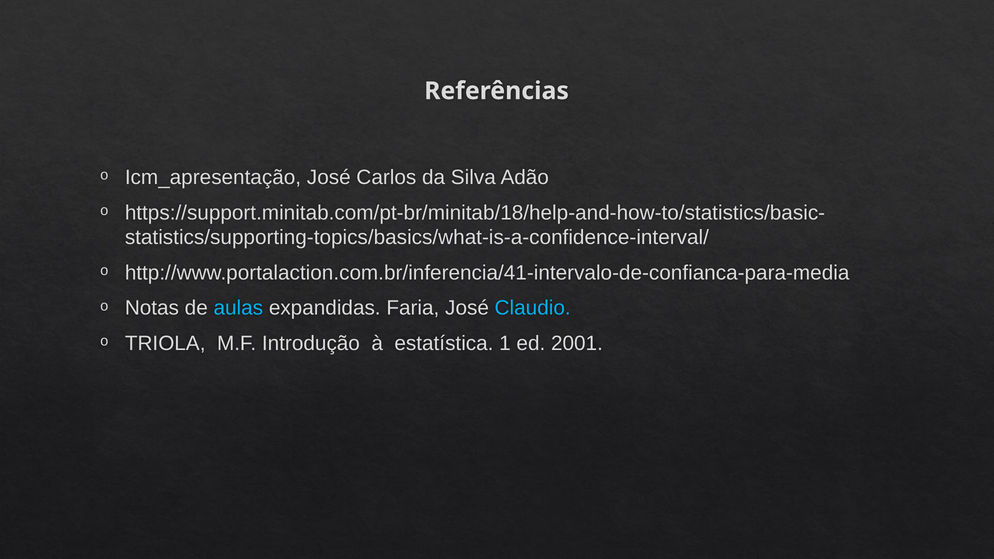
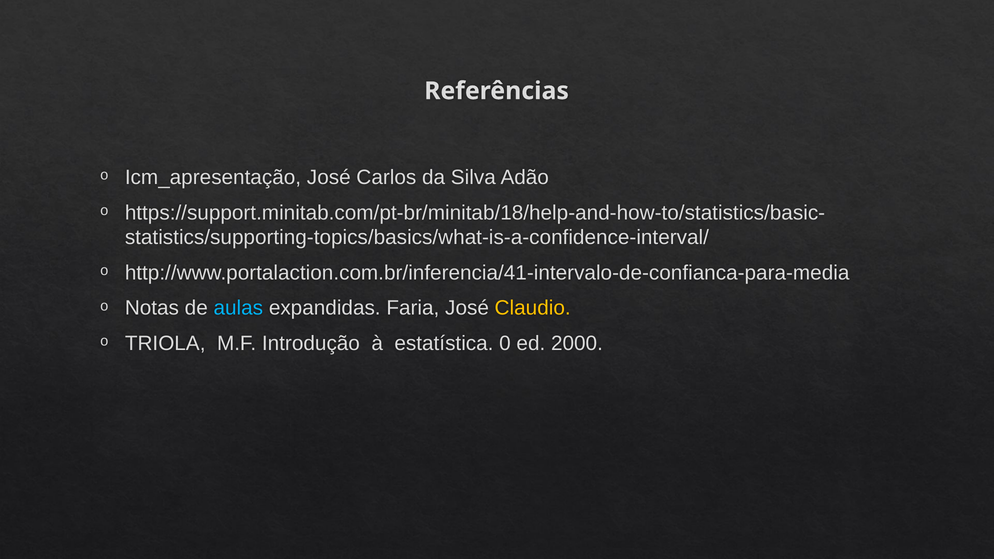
Claudio colour: light blue -> yellow (533, 308)
1: 1 -> 0 (505, 343)
2001: 2001 -> 2000 (577, 343)
